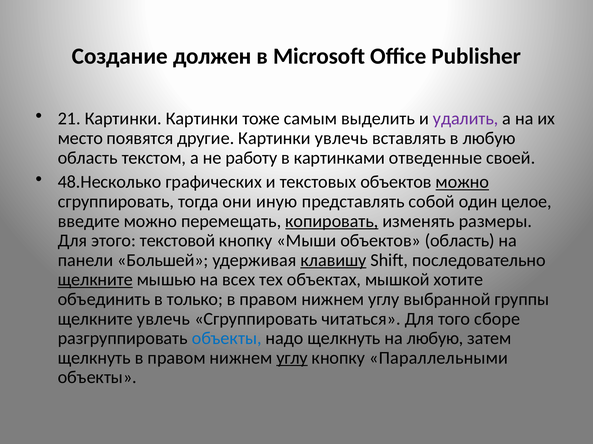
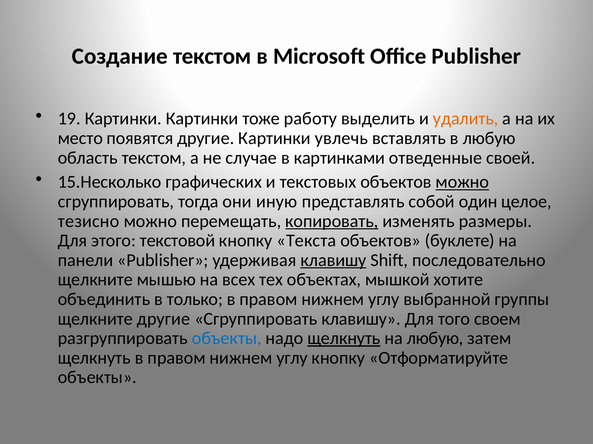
Создание должен: должен -> текстом (212, 56)
21: 21 -> 19 (69, 119)
самым: самым -> работу (310, 119)
удалить colour: purple -> orange (466, 119)
работу: работу -> случае (251, 158)
48.Несколько: 48.Несколько -> 15.Несколько (110, 182)
введите: введите -> тезисно (89, 221)
Мыши: Мыши -> Текста (306, 241)
объектов область: область -> буклете (460, 241)
панели Большей: Большей -> Publisher (163, 261)
щелкните underline: present -> none (95, 280)
щелкните увлечь: увлечь -> другие (164, 319)
Сгруппировать читаться: читаться -> клавишу (361, 319)
сборе: сборе -> своем (497, 319)
щелкнуть underline: none -> present (344, 339)
углу underline: present -> none (292, 358)
Параллельными: Параллельными -> Отформатируйте (439, 358)
